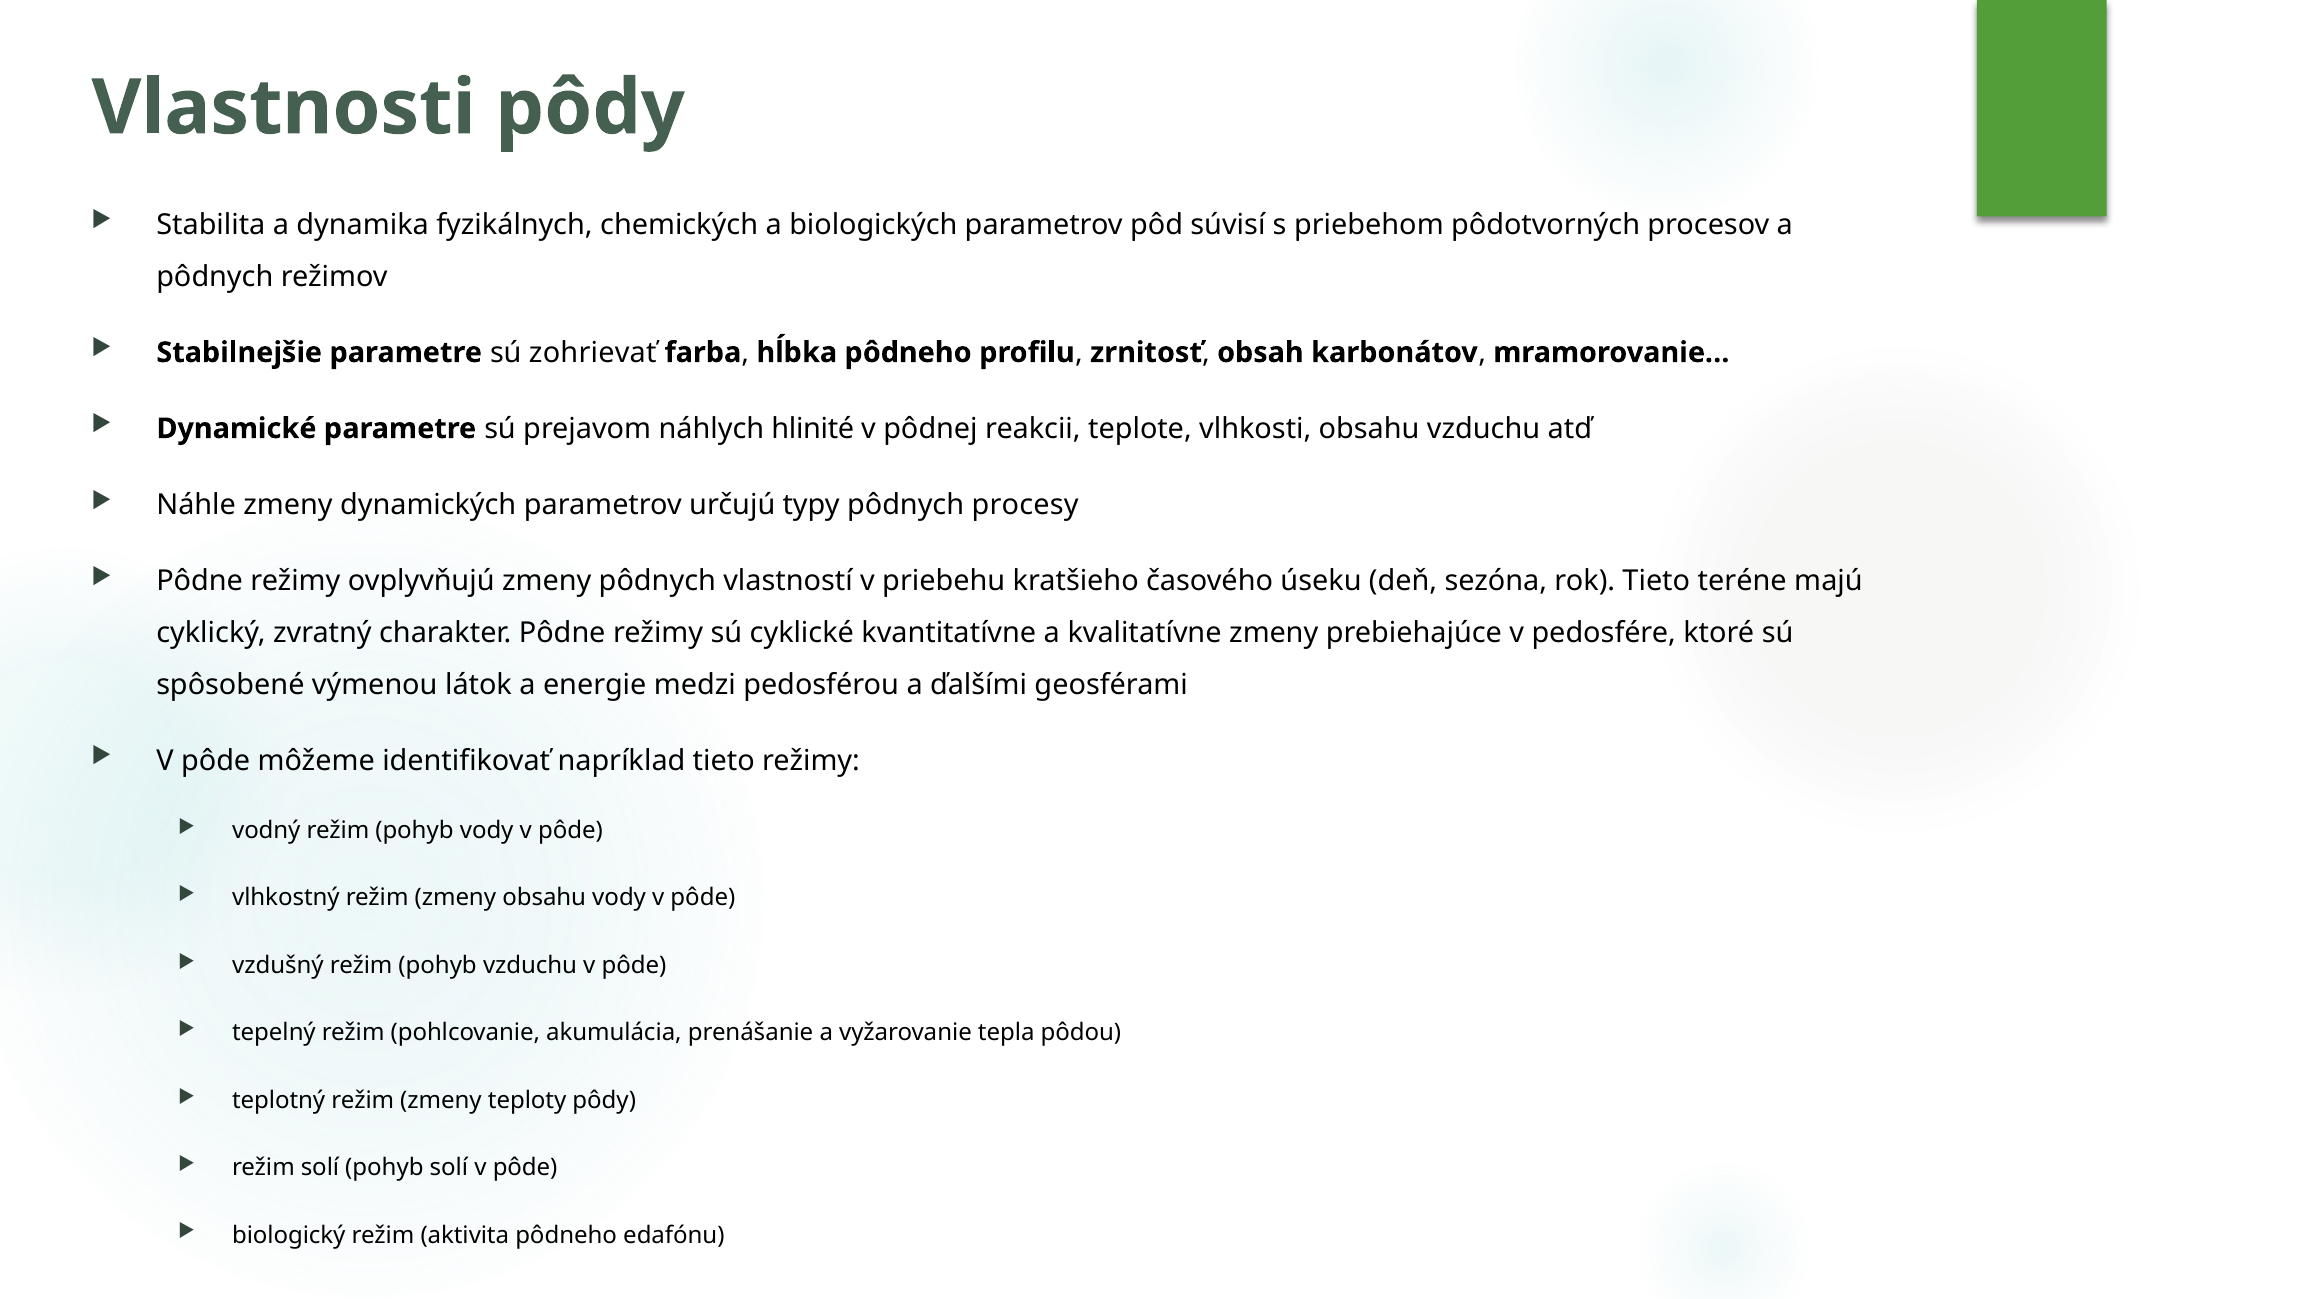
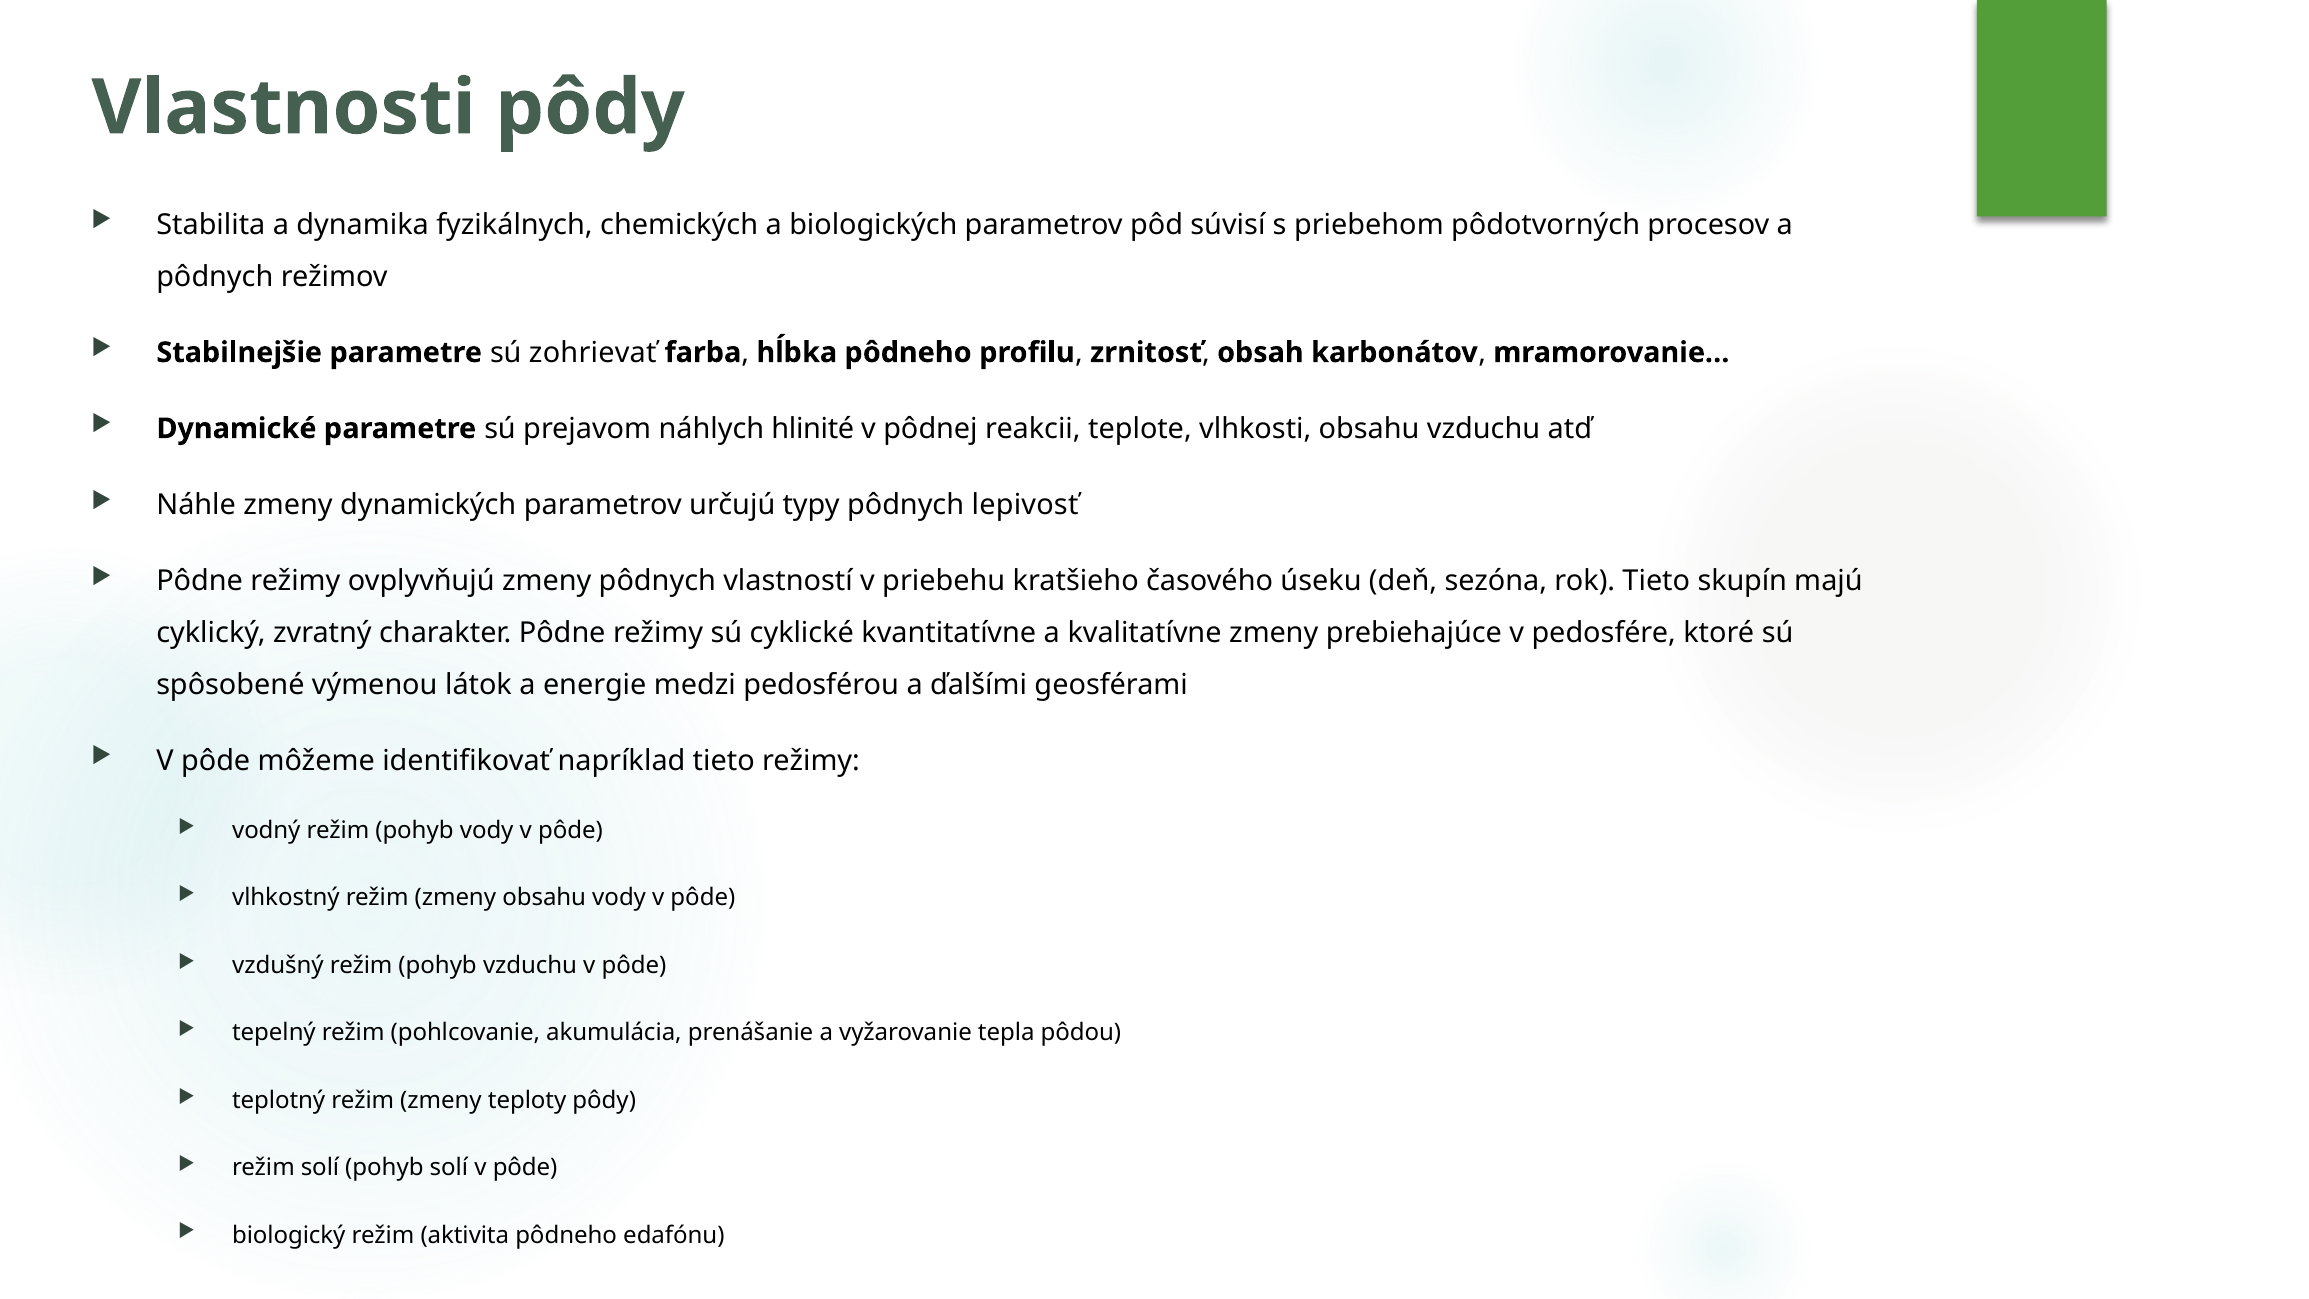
procesy: procesy -> lepivosť (1025, 505)
teréne: teréne -> skupín (1742, 581)
